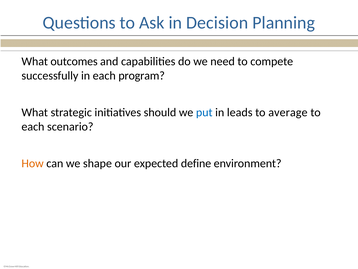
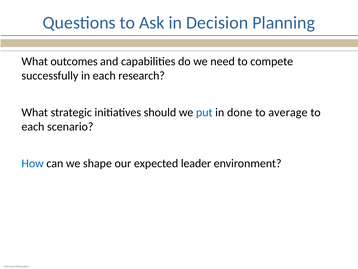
program: program -> research (142, 76)
leads: leads -> done (240, 112)
How colour: orange -> blue (33, 163)
define: define -> leader (196, 163)
